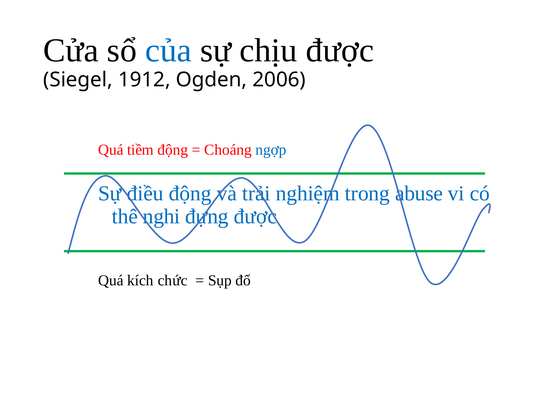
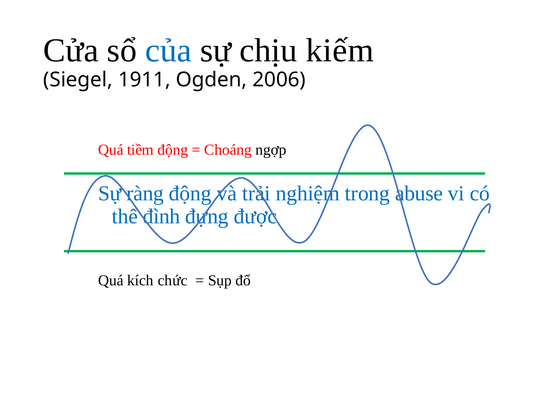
chịu được: được -> kiếm (340, 50)
1912: 1912 -> 1911 (144, 80)
ngợp colour: blue -> black (271, 150)
điều: điều -> ràng (145, 194)
nghi: nghi -> đình (162, 217)
